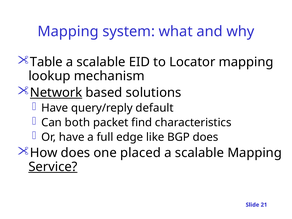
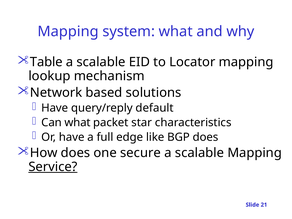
Network underline: present -> none (56, 93)
Can both: both -> what (78, 123)
find: find -> star (142, 123)
placed: placed -> secure (141, 153)
